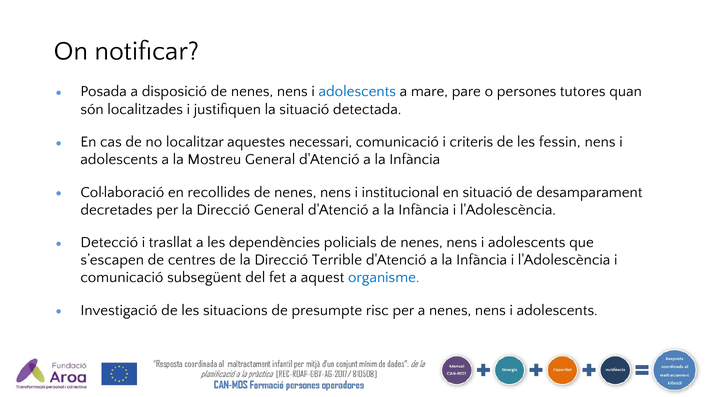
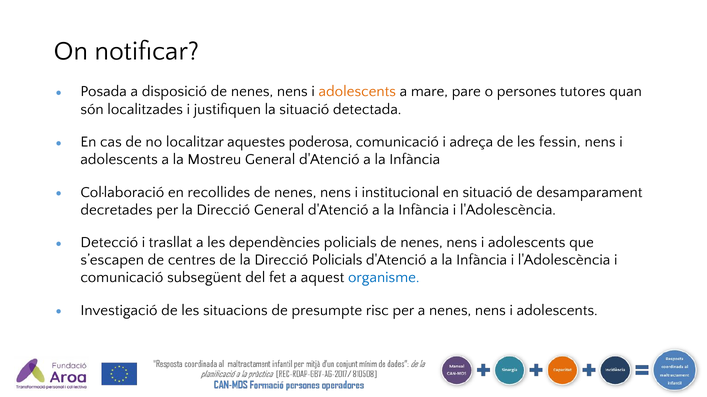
adolescents colour: blue -> orange (357, 92)
necessari: necessari -> poderosa (321, 142)
criteris: criteris -> adreça (471, 142)
Direcció Terrible: Terrible -> Policials (337, 260)
